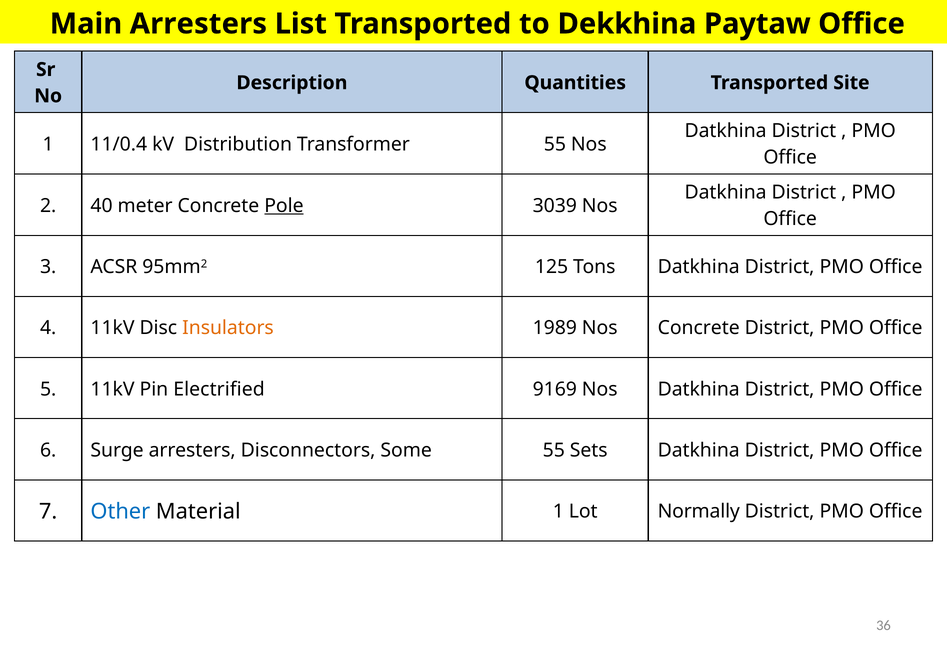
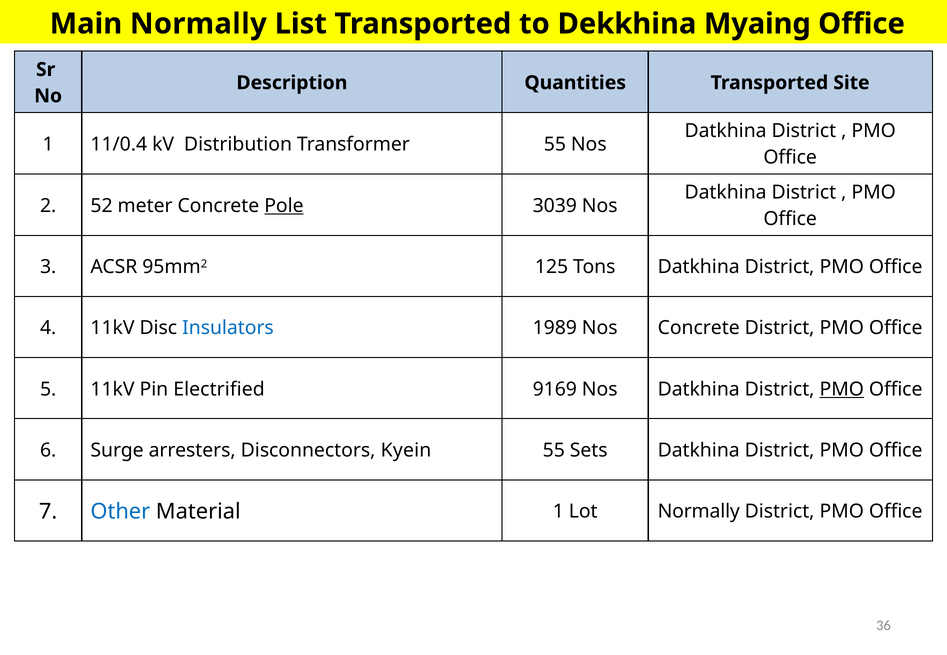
Main Arresters: Arresters -> Normally (198, 24)
Paytaw: Paytaw -> Myaing (757, 24)
40: 40 -> 52 (102, 206)
Insulators colour: orange -> blue (228, 328)
PMO underline: none -> present (842, 390)
Some: Some -> Kyein (406, 451)
